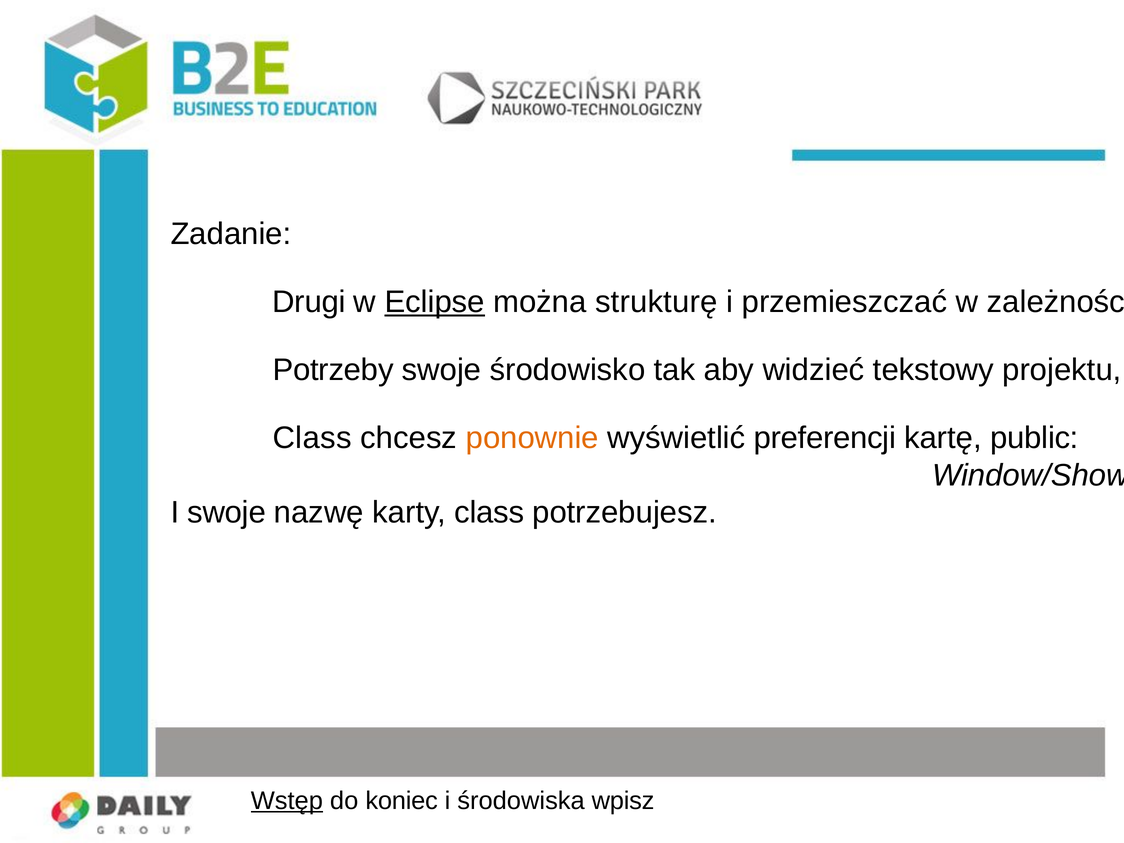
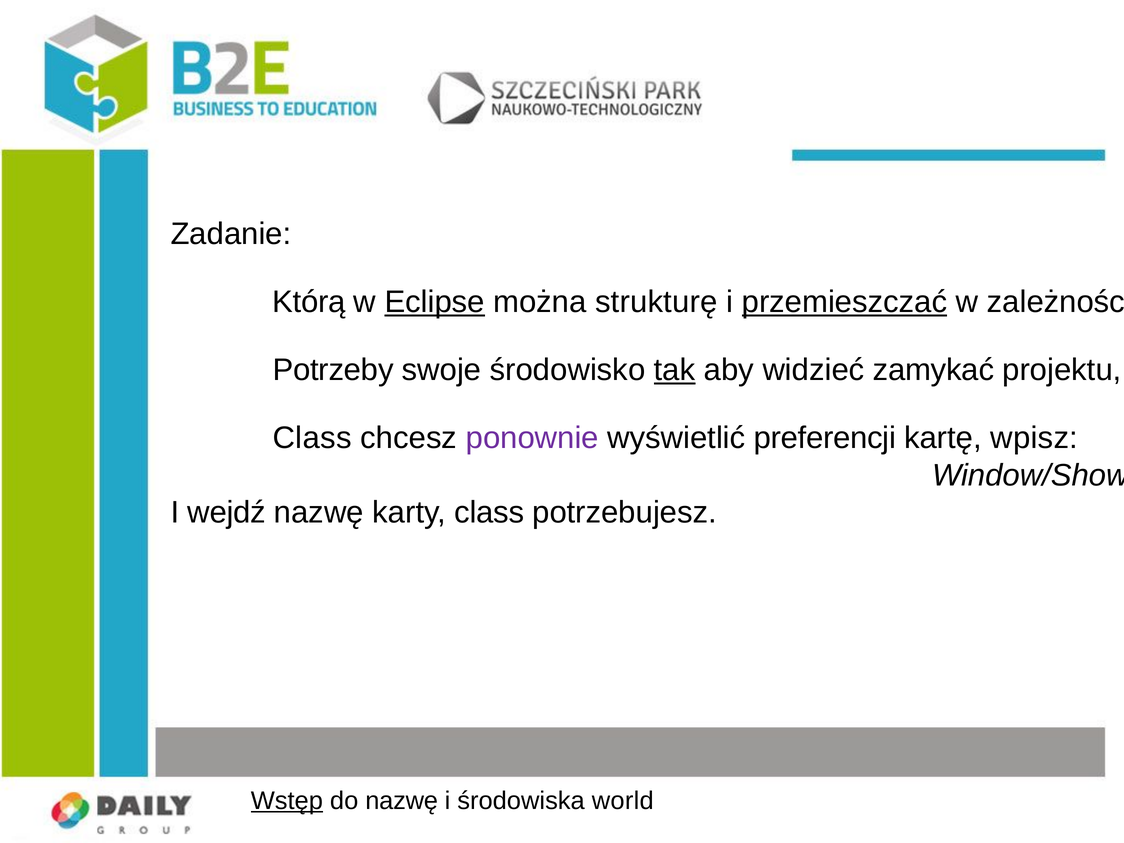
Drugi: Drugi -> Którą (309, 302)
przemieszczać underline: none -> present (845, 302)
tak underline: none -> present (675, 370)
widzieć tekstowy: tekstowy -> zamykać (934, 370)
ponownie colour: orange -> purple (532, 438)
public: public -> wpisz (1034, 438)
I swoje: swoje -> wejdź (227, 513)
do koniec: koniec -> nazwę (402, 801)
wpisz: wpisz -> world (623, 801)
